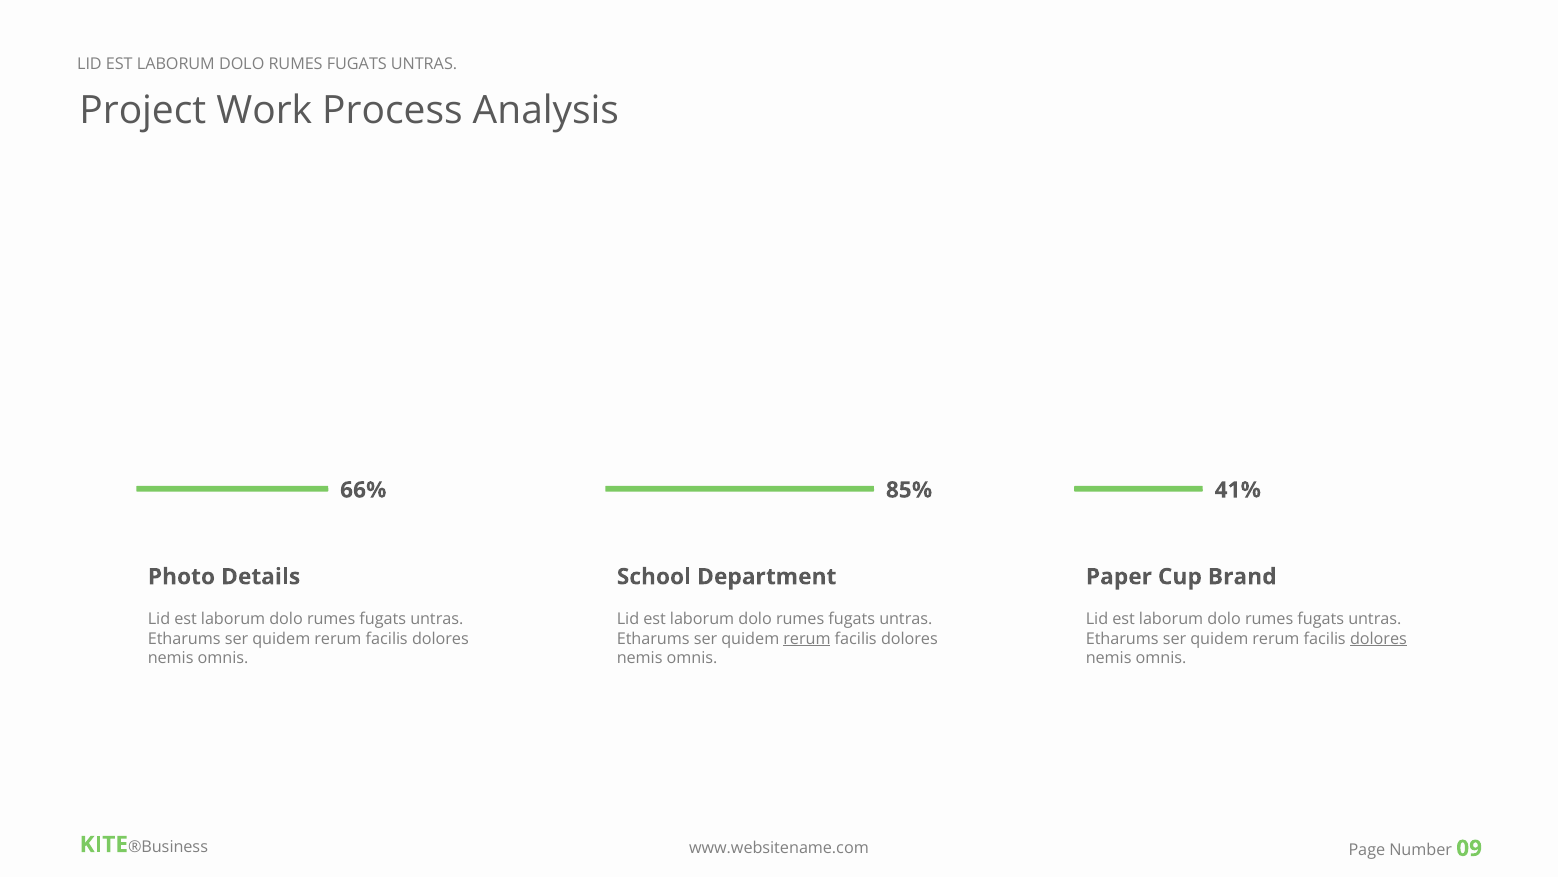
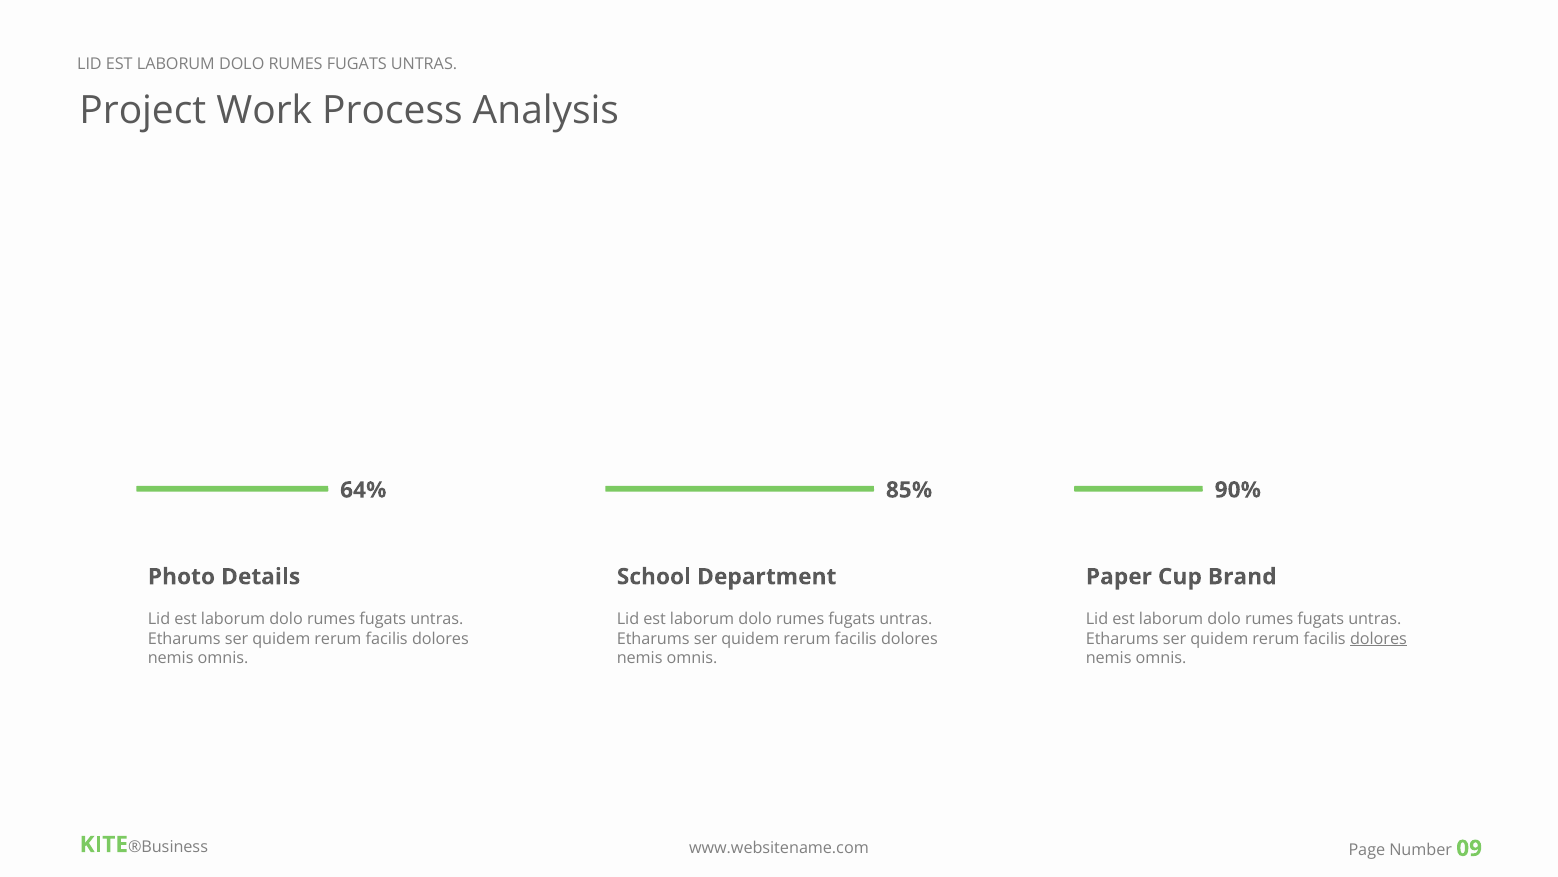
66%: 66% -> 64% (363, 490)
41%: 41% -> 90% (1238, 490)
rerum underline: present -> none (807, 638)
